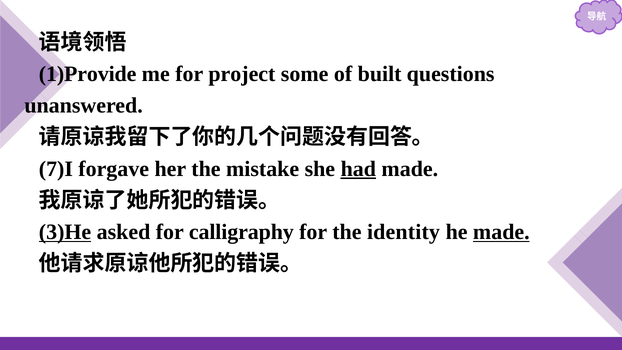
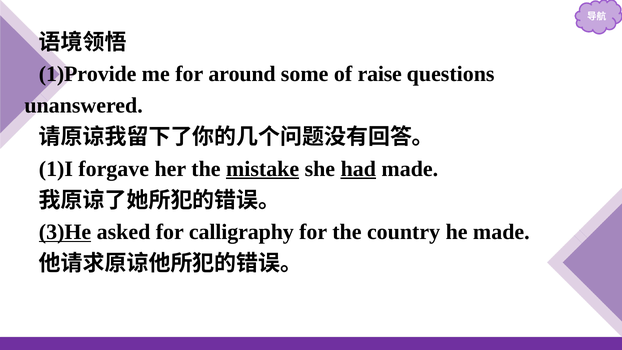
project: project -> around (242, 74)
built: built -> raise (380, 74)
7)I: 7)I -> 1)I (56, 169)
mistake underline: none -> present (263, 169)
identity: identity -> country (404, 232)
made underline: present -> none (501, 232)
